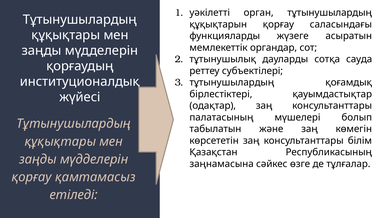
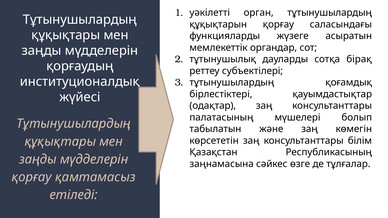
сауда: сауда -> бірақ (359, 59)
